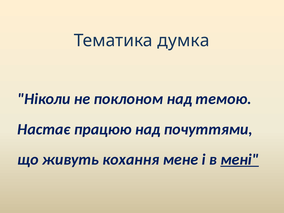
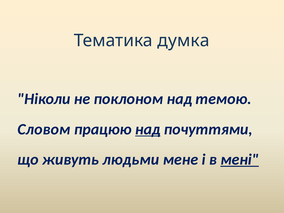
Настає: Настає -> Словом (44, 129)
над underline: none -> present (148, 129)
кохання: кохання -> людьми (131, 159)
